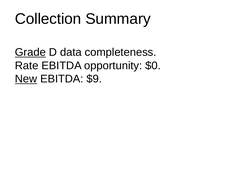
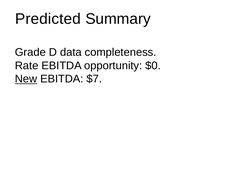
Collection: Collection -> Predicted (48, 19)
Grade underline: present -> none (30, 52)
$9: $9 -> $7 (94, 79)
